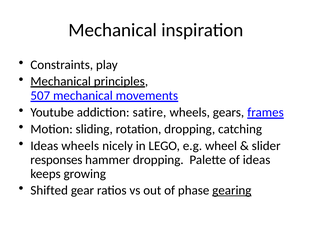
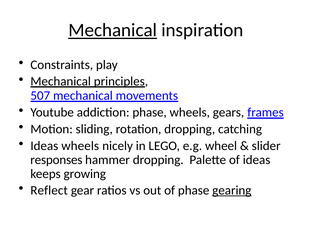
Mechanical underline: none -> present (113, 30)
addiction satire: satire -> phase (150, 112)
Shifted: Shifted -> Reflect (49, 190)
